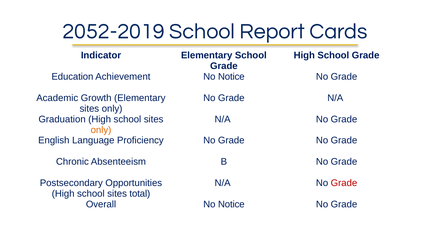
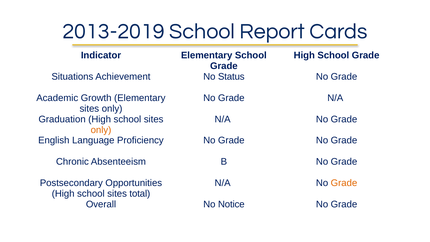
2052-2019: 2052-2019 -> 2013-2019 (114, 31)
Education: Education -> Situations (72, 77)
Achievement No Notice: Notice -> Status (231, 77)
Grade colour: red -> orange (344, 183)
